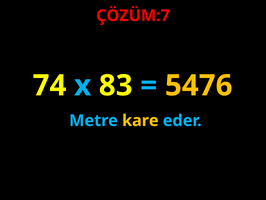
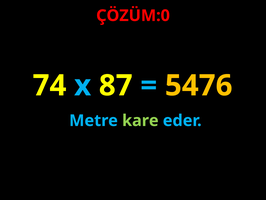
ÇÖZÜM:7: ÇÖZÜM:7 -> ÇÖZÜM:0 (133, 16)
83: 83 -> 87 (116, 85)
kare colour: yellow -> light green (140, 120)
